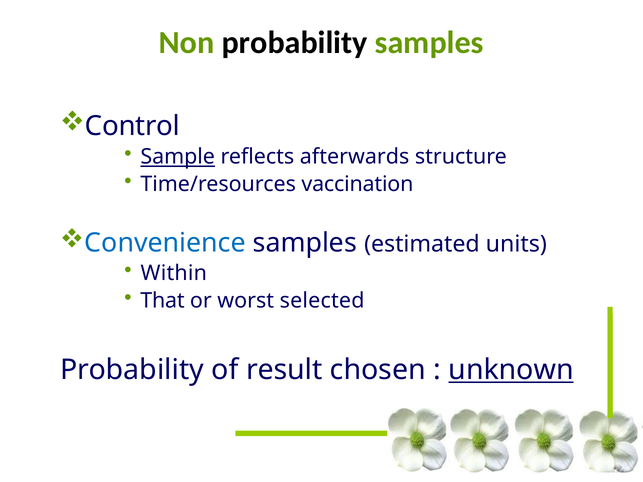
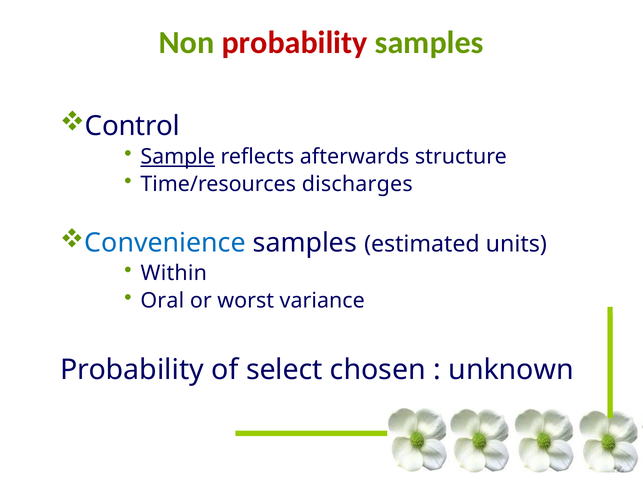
probability colour: black -> red (295, 42)
vaccination: vaccination -> discharges (357, 184)
That: That -> Oral (162, 301)
selected: selected -> variance (322, 301)
result: result -> select (284, 370)
unknown underline: present -> none (511, 370)
